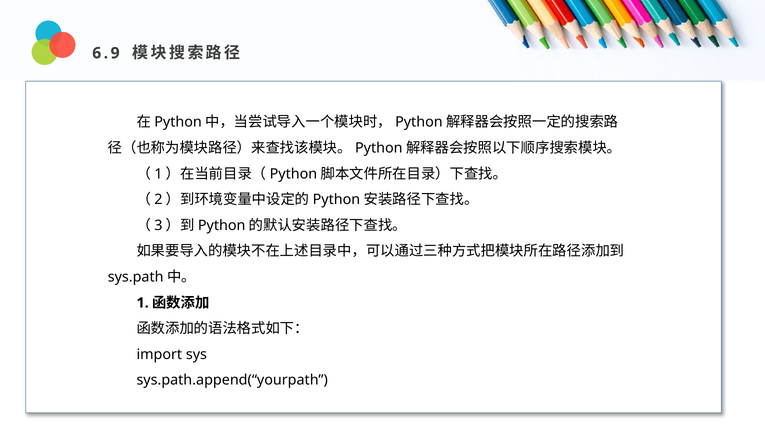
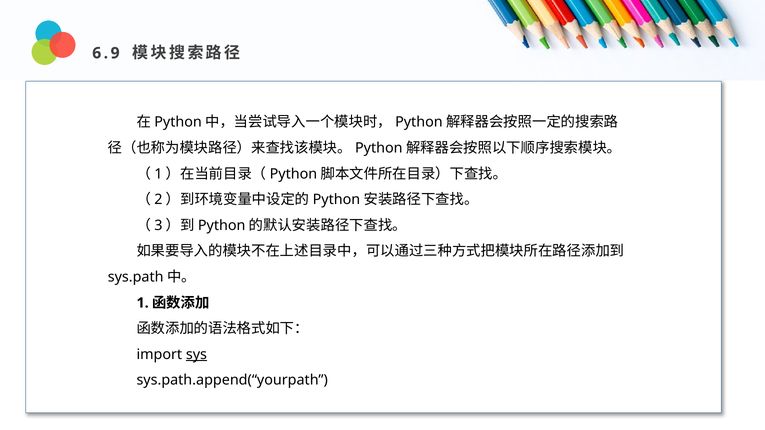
sys underline: none -> present (196, 355)
